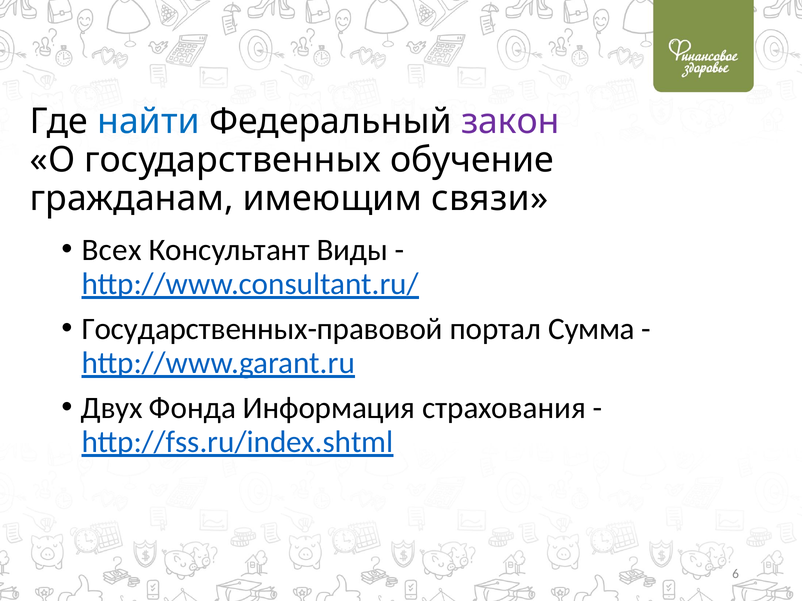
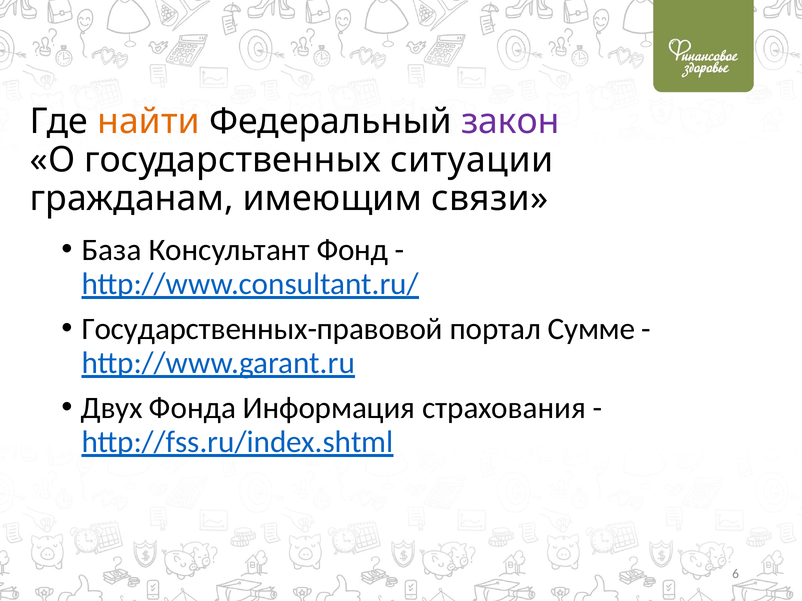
найти colour: blue -> orange (149, 121)
обучение: обучение -> ситуации (472, 160)
Всех: Всех -> База (112, 250)
Виды: Виды -> Фонд (352, 250)
Сумма: Сумма -> Сумме (592, 329)
